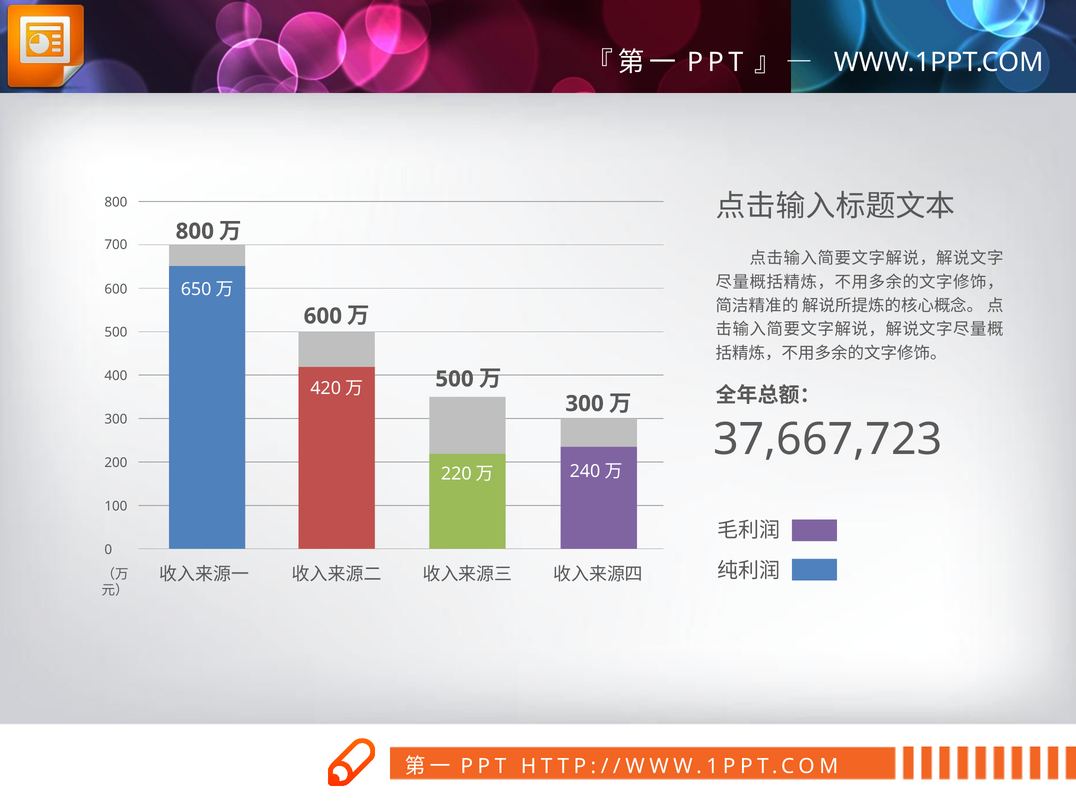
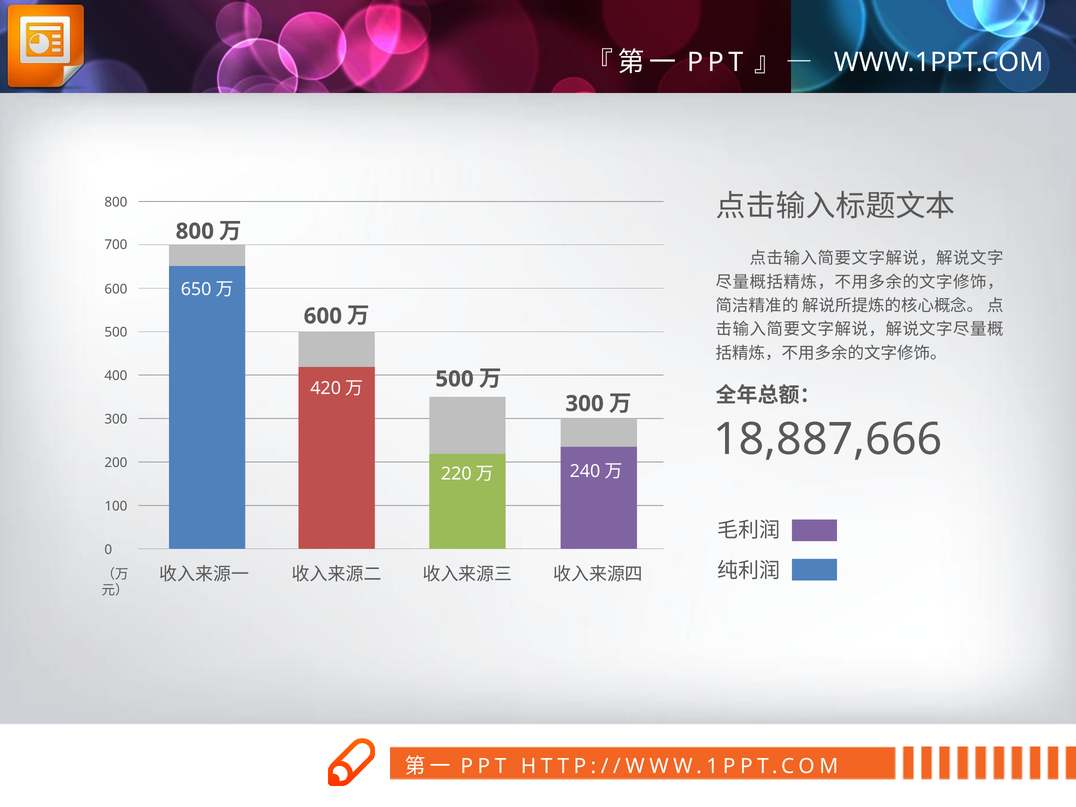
37,667,723: 37,667,723 -> 18,887,666 (828, 439)
